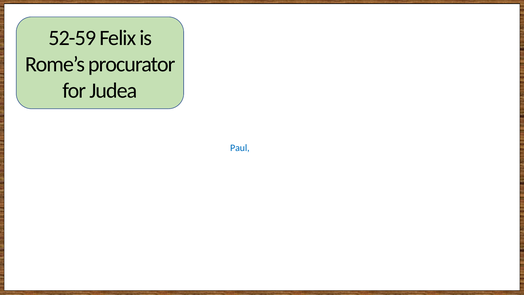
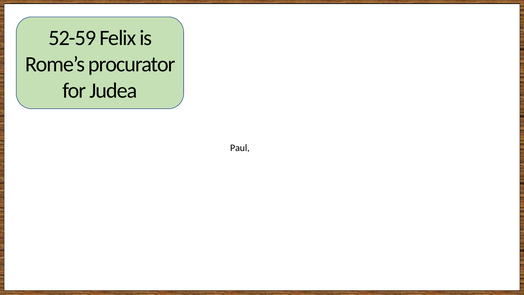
Paul colour: blue -> black (240, 148)
